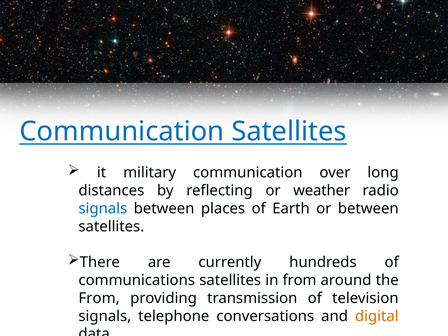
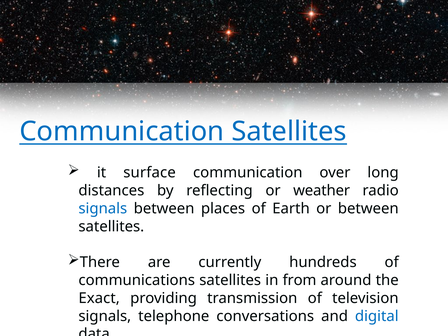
military: military -> surface (150, 173)
From: From -> Exact (99, 298)
digital colour: orange -> blue (377, 316)
